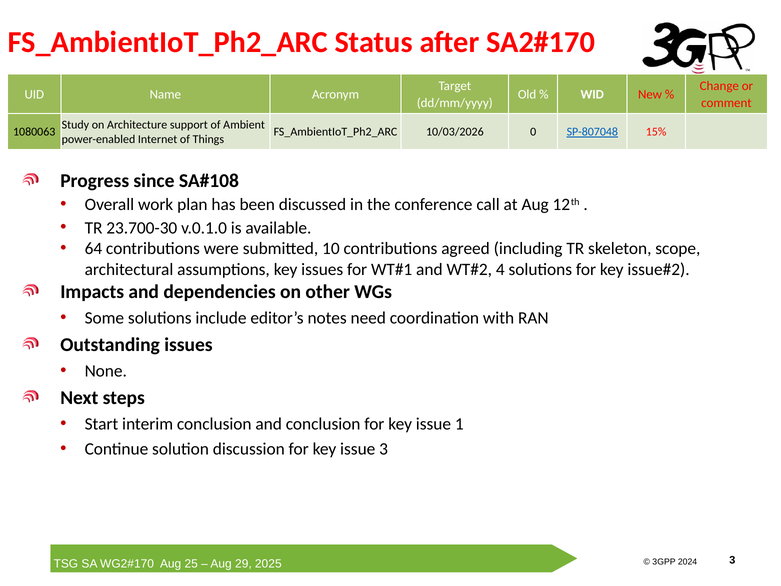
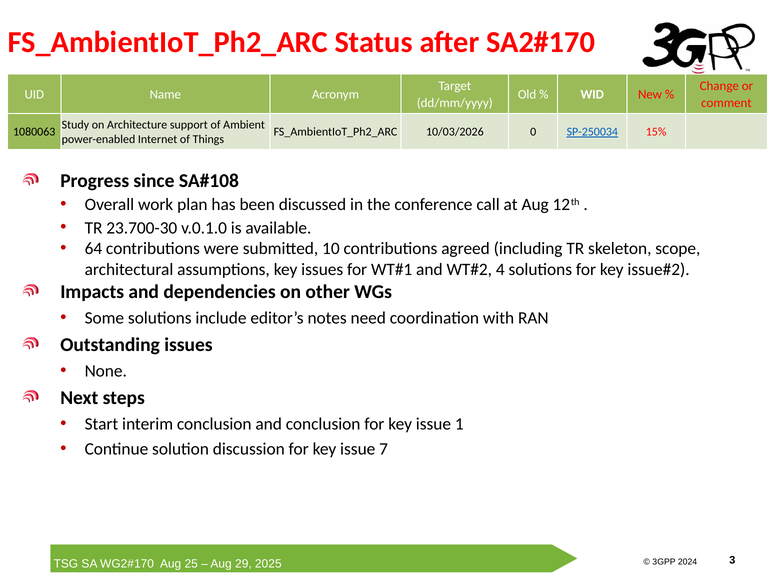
SP-807048: SP-807048 -> SP-250034 (592, 132)
issue 3: 3 -> 7 (384, 449)
